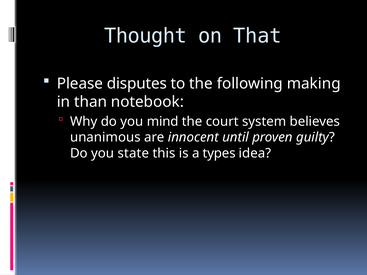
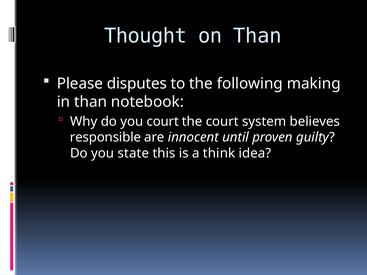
on That: That -> Than (257, 36)
you mind: mind -> court (163, 122)
unanimous: unanimous -> responsible (105, 138)
types: types -> think (219, 153)
